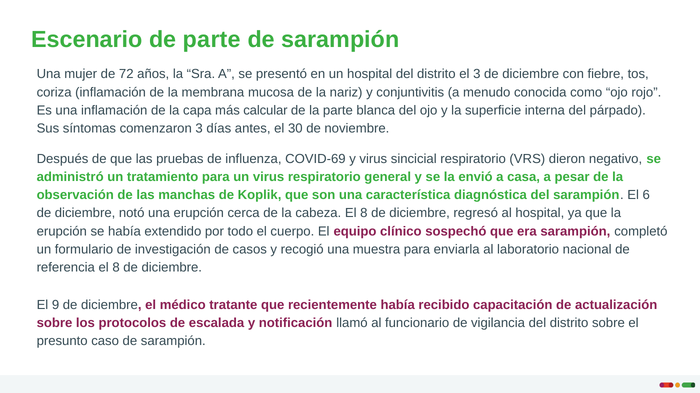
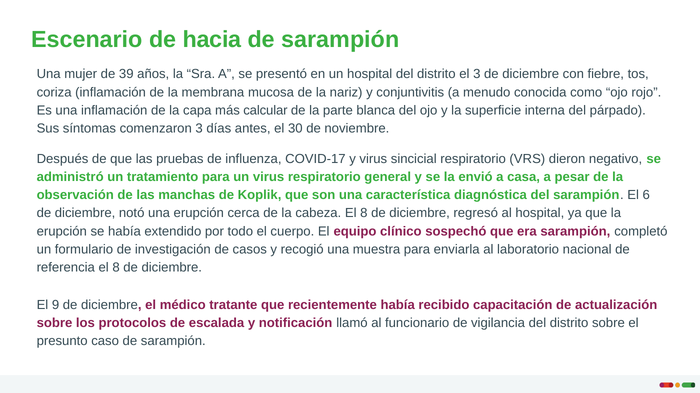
de parte: parte -> hacia (212, 40)
72: 72 -> 39 (126, 74)
COVID-69: COVID-69 -> COVID-17 (315, 159)
